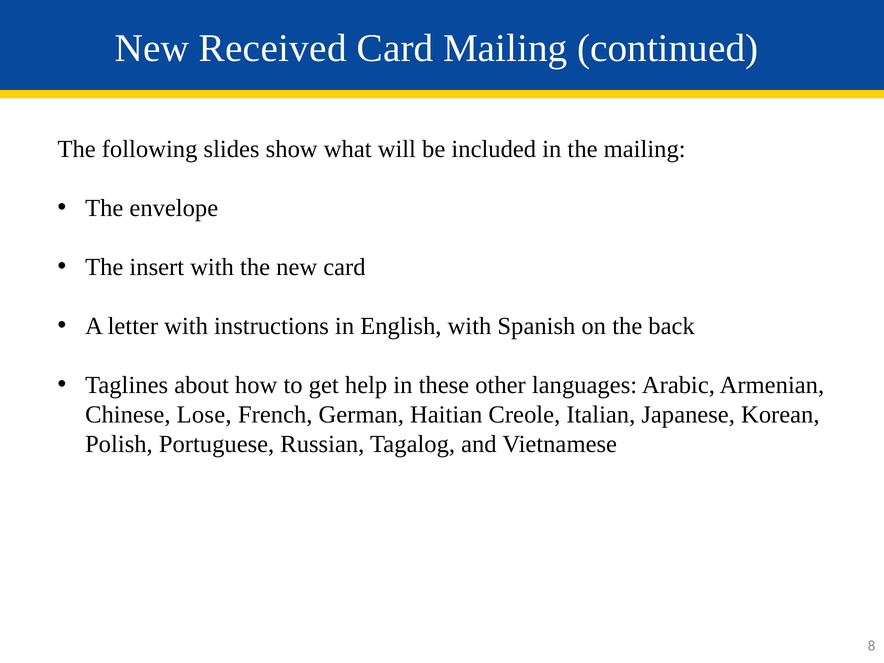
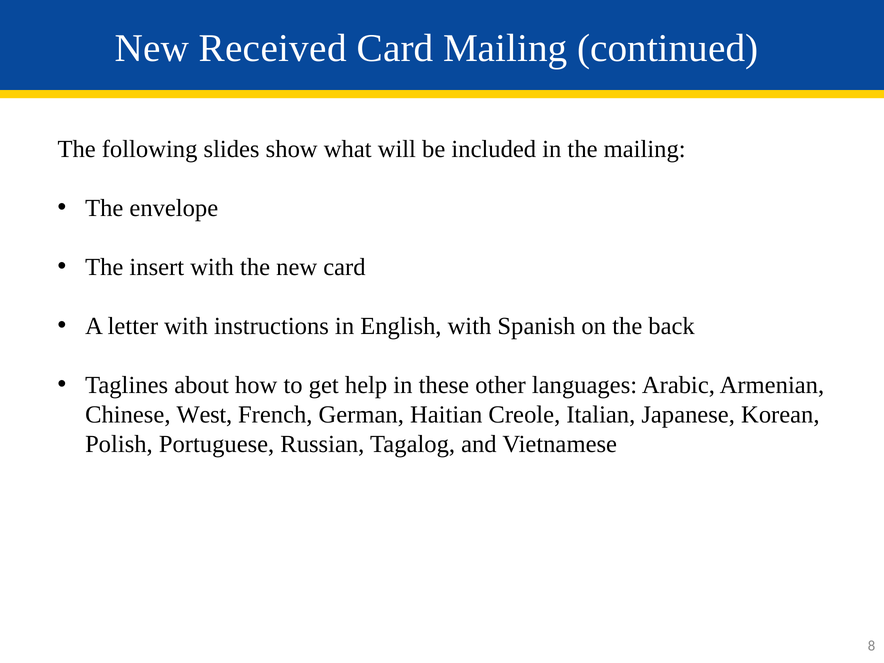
Lose: Lose -> West (204, 415)
